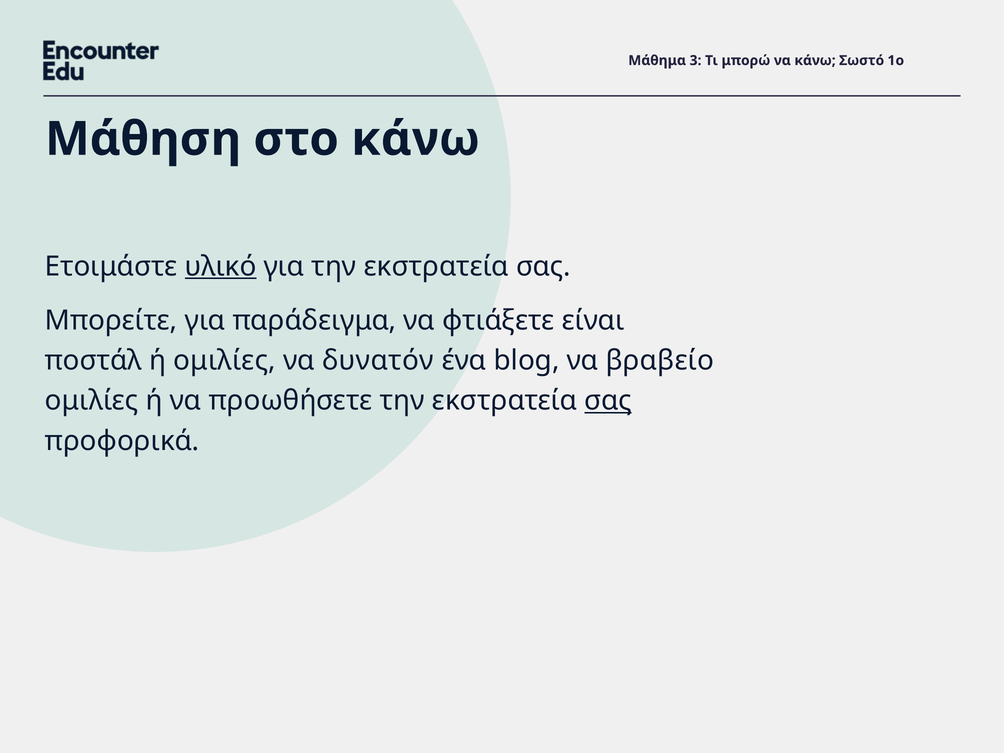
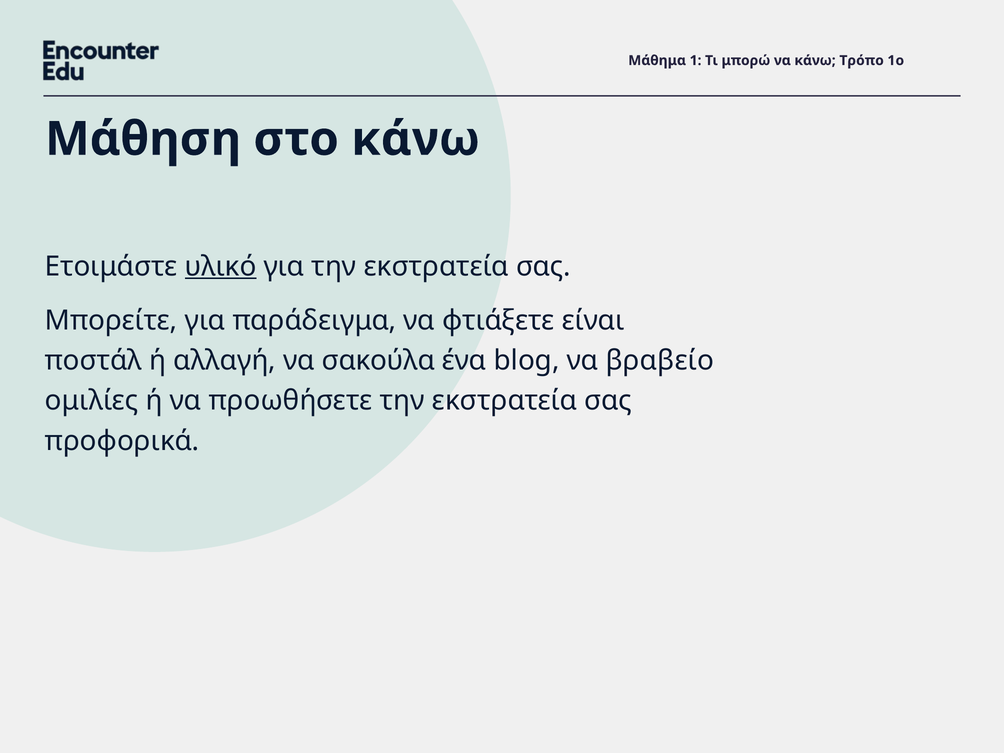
3: 3 -> 1 (696, 60)
Σωστό: Σωστό -> Τρόπο (862, 60)
ή ομιλίες: ομιλίες -> αλλαγή (225, 361)
δυνατόν: δυνατόν -> σακούλα (378, 361)
σας underline: present -> none (608, 401)
